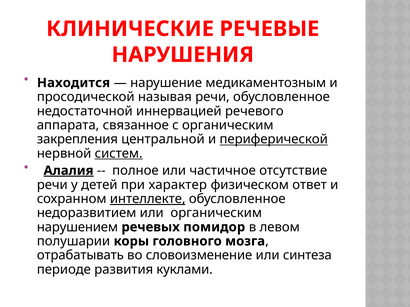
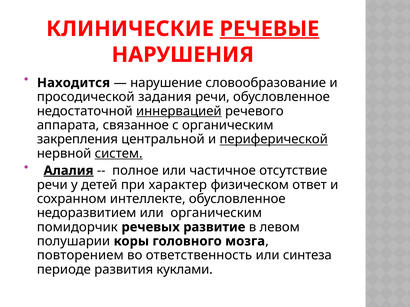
РЕЧЕВЫЕ underline: none -> present (269, 29)
медикаментозным: медикаментозным -> словообразование (266, 83)
называя: называя -> задания (165, 97)
иннервацией underline: none -> present (179, 111)
интеллекте underline: present -> none (148, 199)
нарушением: нарушением -> помидорчик (77, 227)
помидор: помидор -> развитие (214, 227)
отрабатывать: отрабатывать -> повторением (80, 256)
словоизменение: словоизменение -> ответственность (199, 256)
